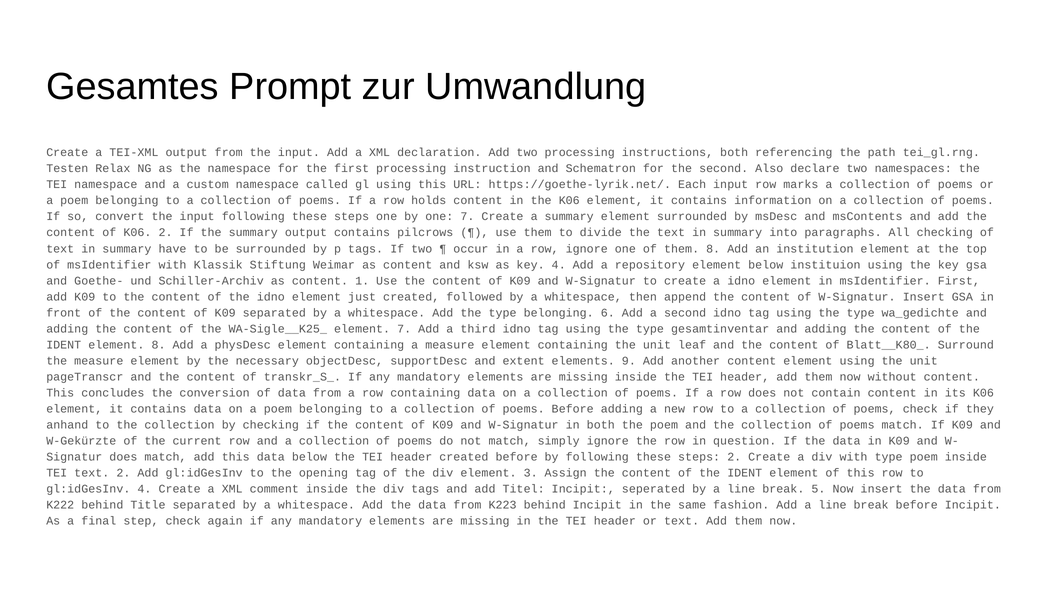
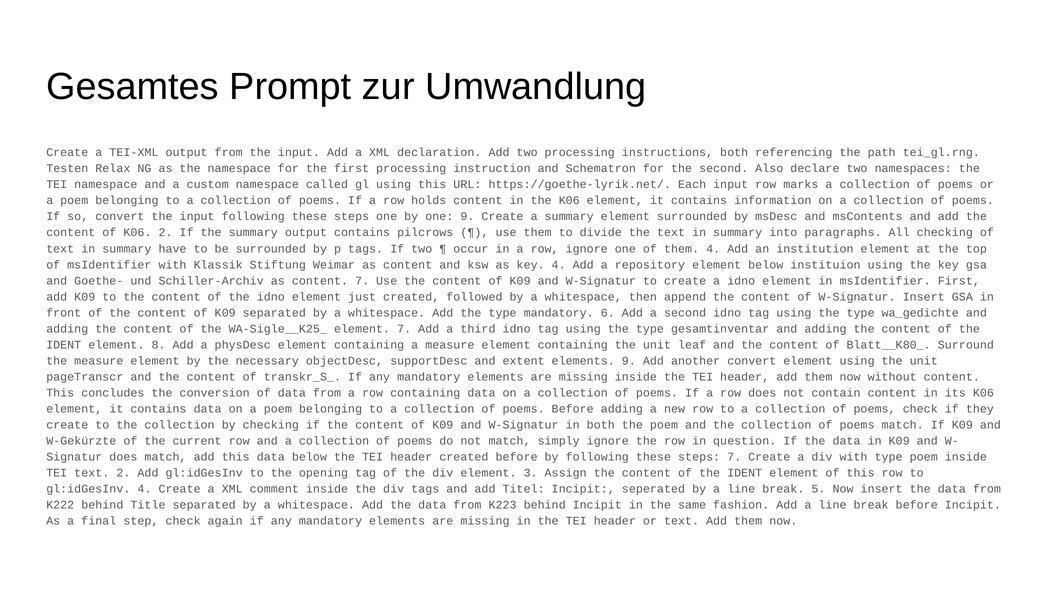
one 7: 7 -> 9 (467, 217)
them 8: 8 -> 4 (713, 249)
content 1: 1 -> 7 (362, 281)
type belonging: belonging -> mandatory (559, 313)
another content: content -> convert (752, 361)
anhand: anhand -> create (67, 425)
steps 2: 2 -> 7 (734, 457)
